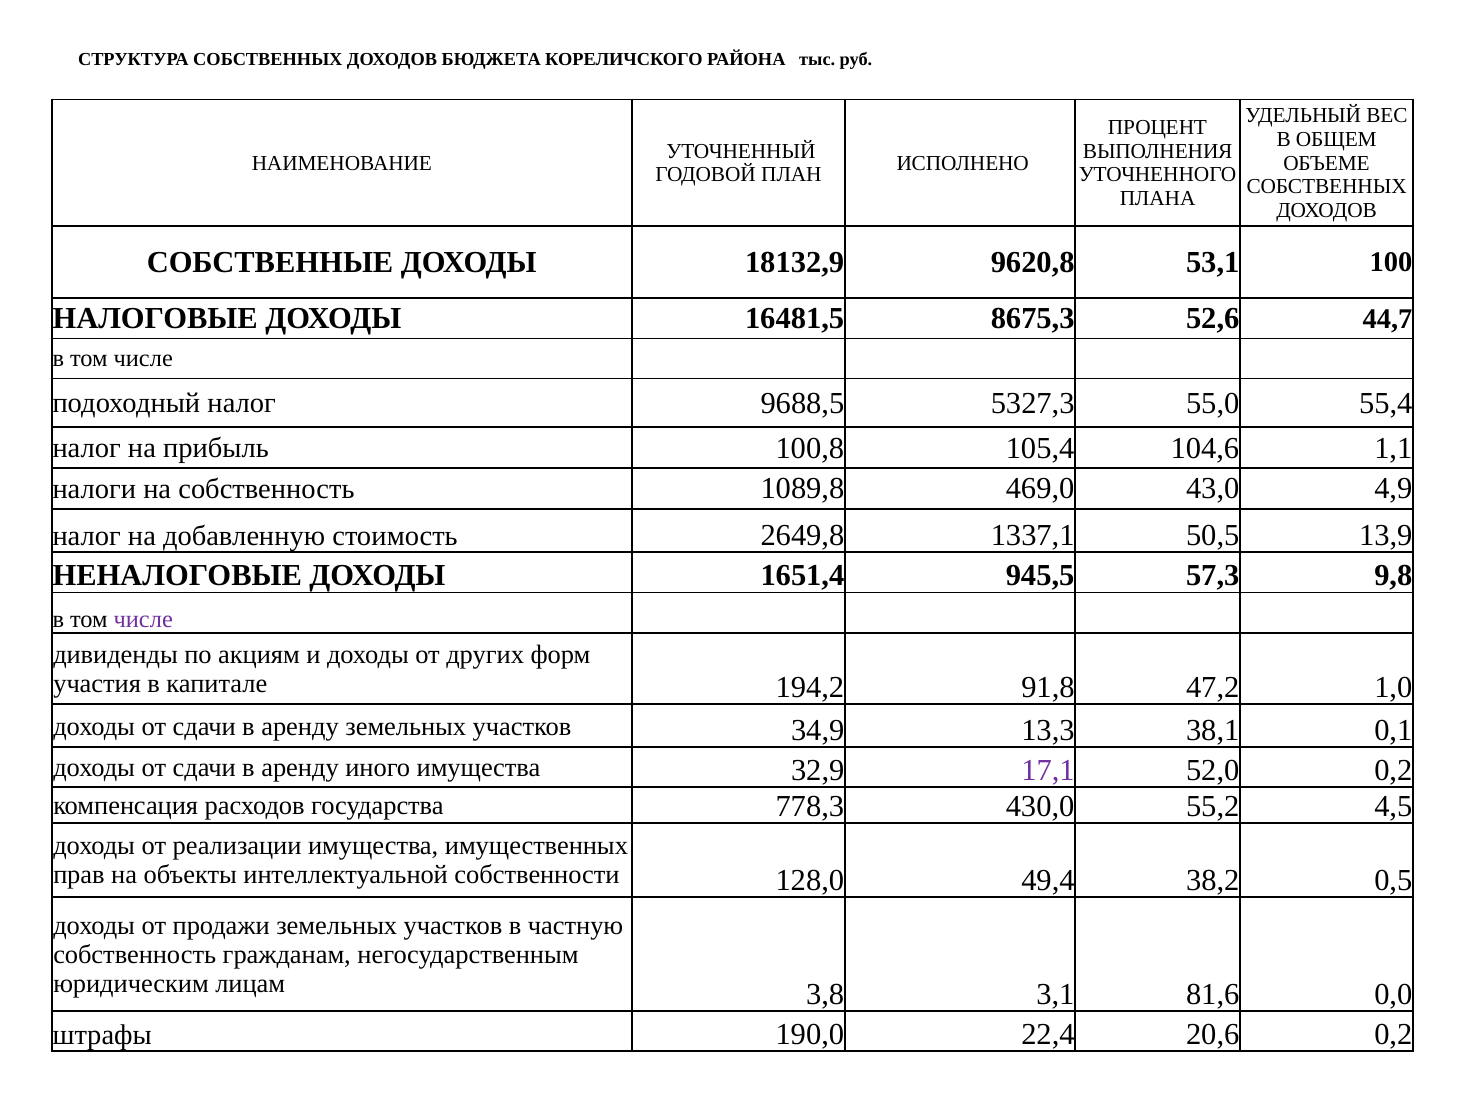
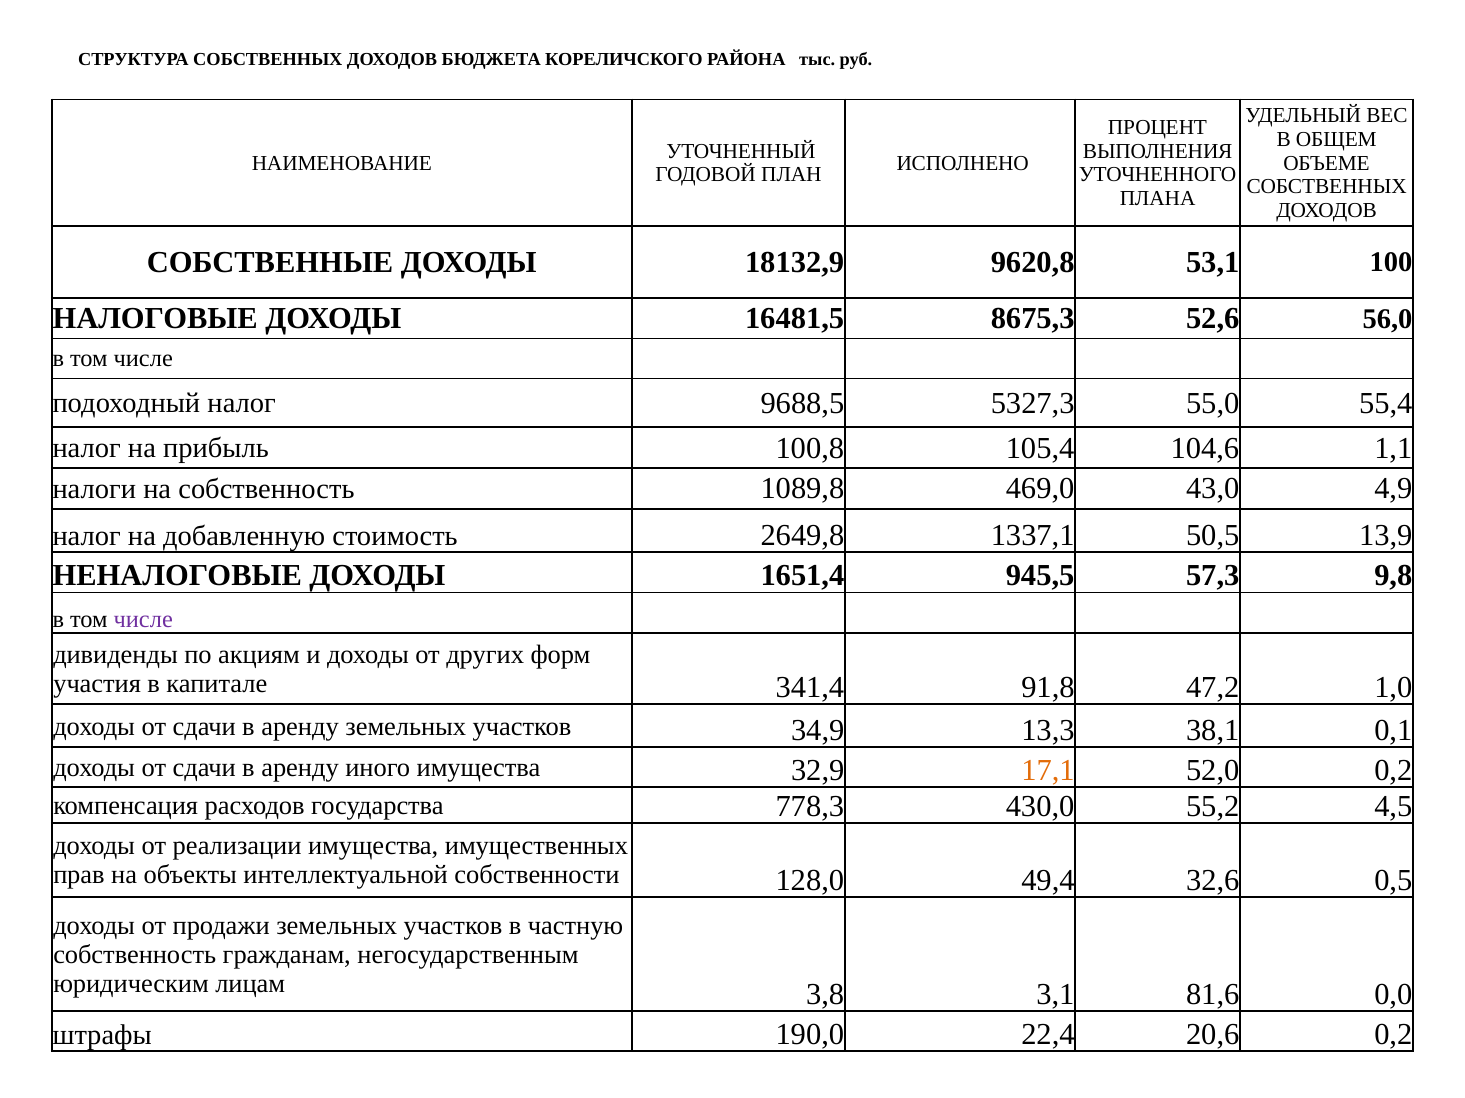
44,7: 44,7 -> 56,0 (1387, 319)
194,2: 194,2 -> 341,4 (810, 688)
17,1 colour: purple -> orange (1048, 771)
38,2: 38,2 -> 32,6 (1213, 881)
